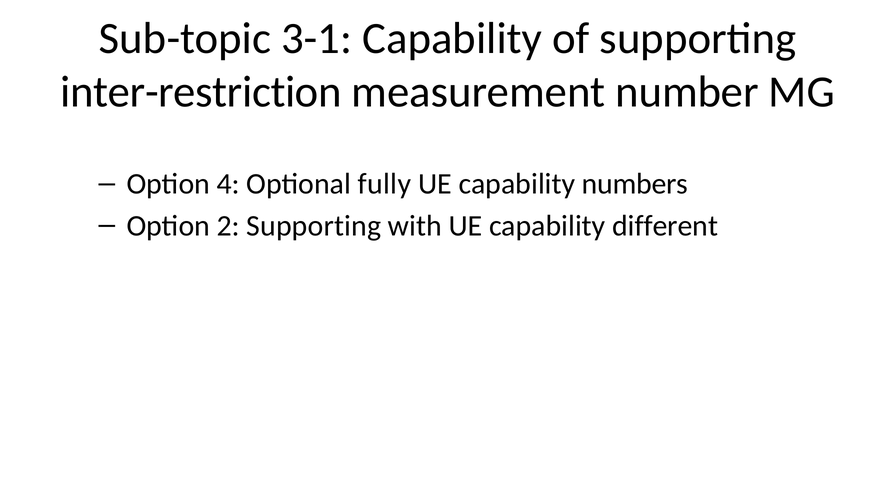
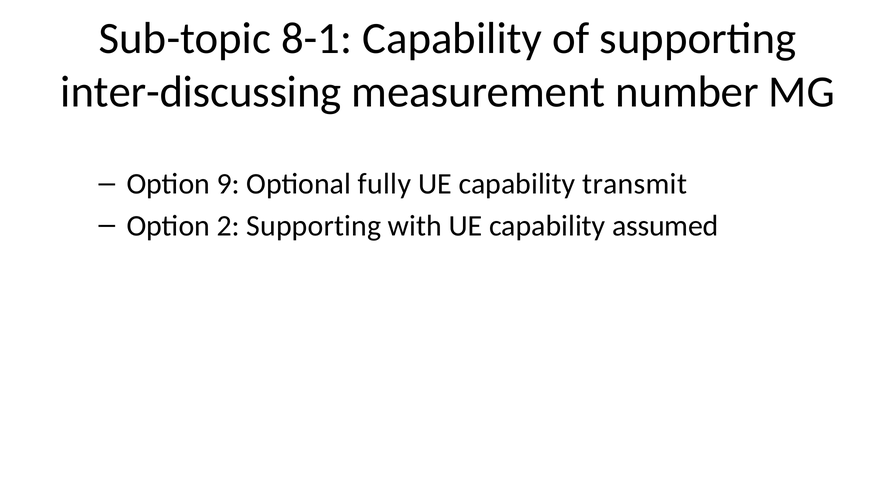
3-1: 3-1 -> 8-1 (317, 38)
inter-restriction: inter-restriction -> inter-discussing (201, 92)
4: 4 -> 9 (228, 184)
numbers: numbers -> transmit (635, 184)
different: different -> assumed (665, 226)
